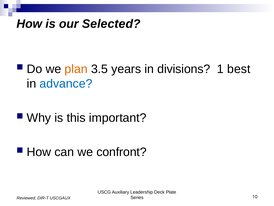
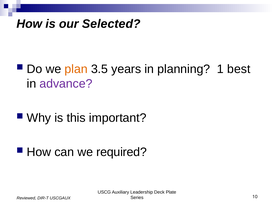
divisions: divisions -> planning (184, 69)
advance colour: blue -> purple (66, 84)
confront: confront -> required (122, 152)
